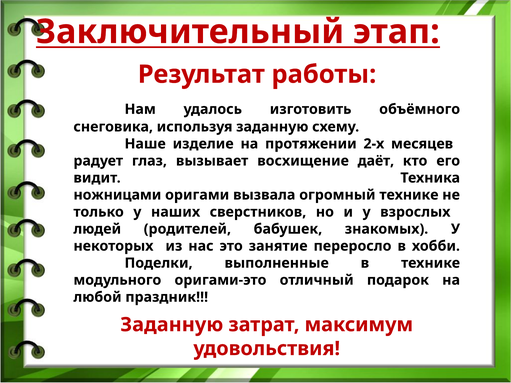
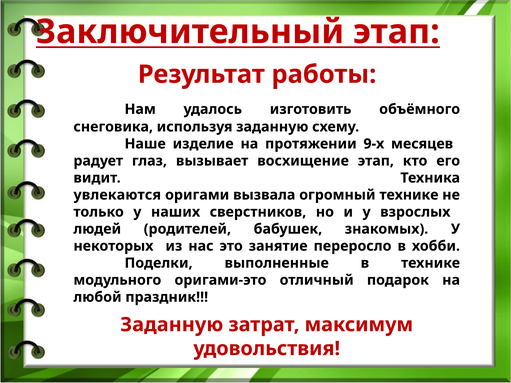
2-х: 2-х -> 9-х (374, 144)
восхищение даёт: даёт -> этап (376, 161)
ножницами: ножницами -> увлекаются (117, 195)
